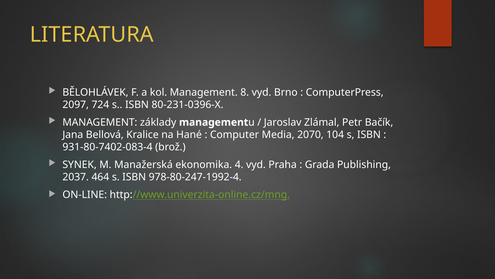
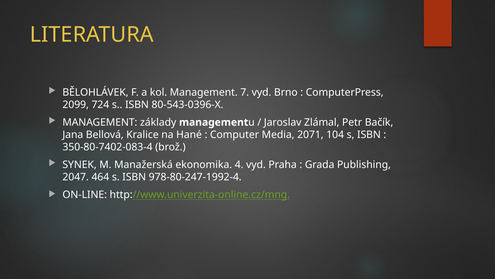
8: 8 -> 7 (245, 92)
2097: 2097 -> 2099 (76, 105)
80-231-0396-X: 80-231-0396-X -> 80-543-0396-X (187, 105)
2070: 2070 -> 2071 (310, 134)
931-80-7402-083-4: 931-80-7402-083-4 -> 350-80-7402-083-4 (107, 147)
2037: 2037 -> 2047 (76, 177)
